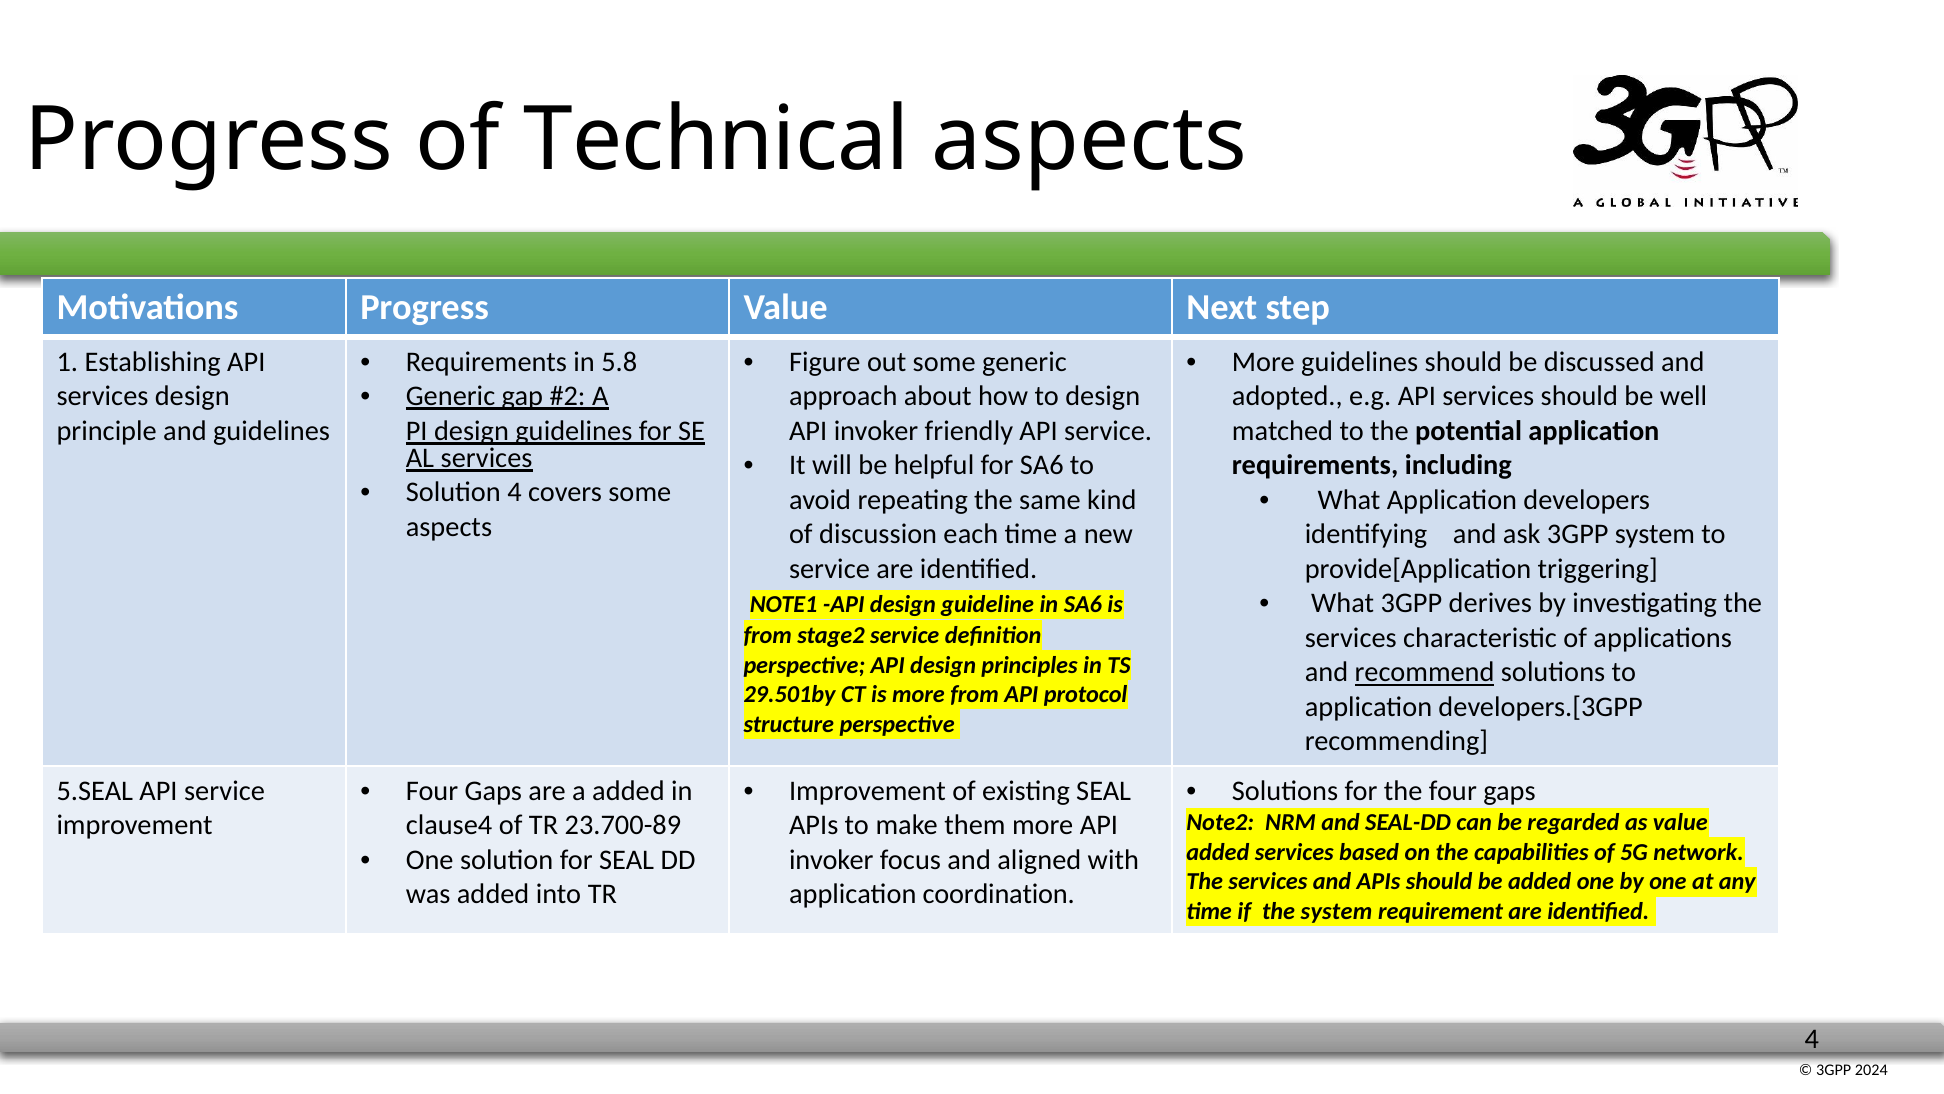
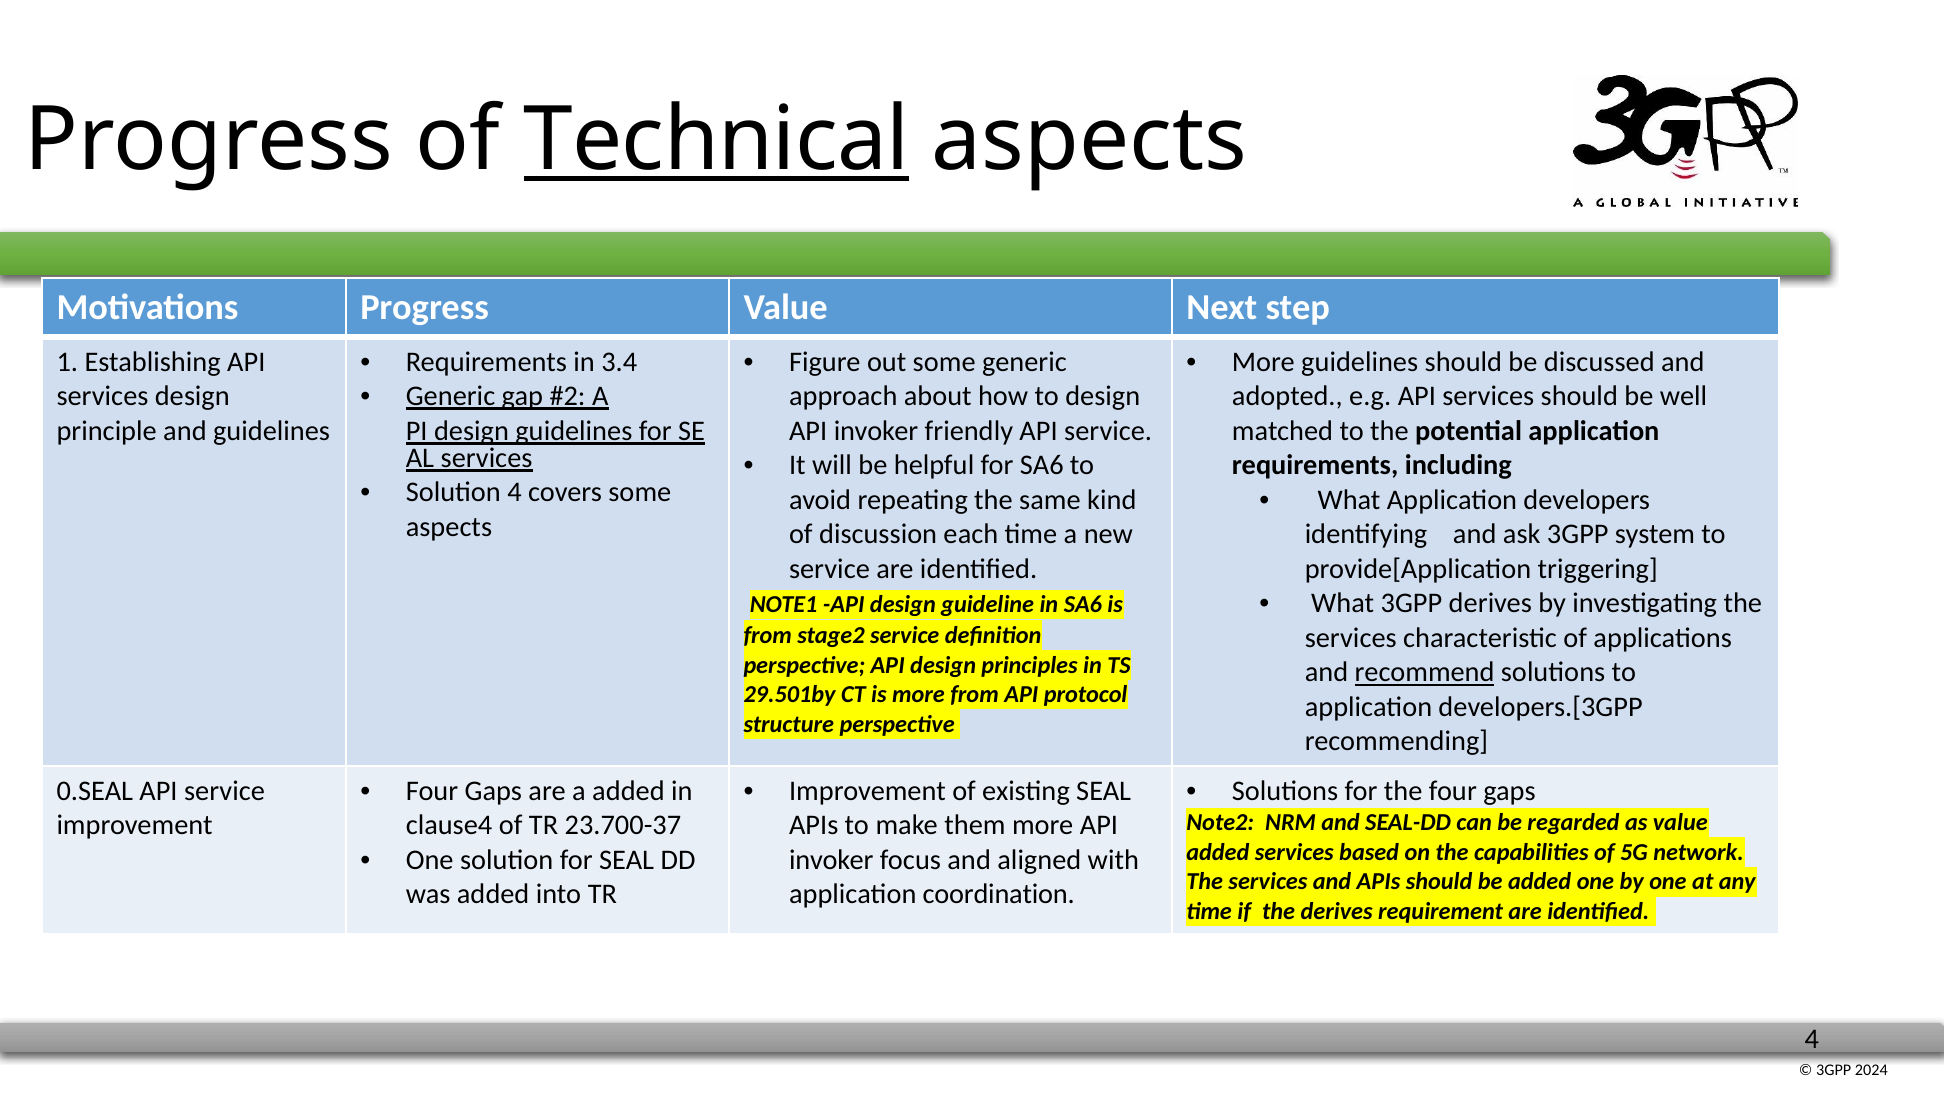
Technical underline: none -> present (716, 140)
5.8: 5.8 -> 3.4 (619, 362)
5.SEAL: 5.SEAL -> 0.SEAL (95, 790)
23.700-89: 23.700-89 -> 23.700-37 (623, 825)
the system: system -> derives (1337, 911)
